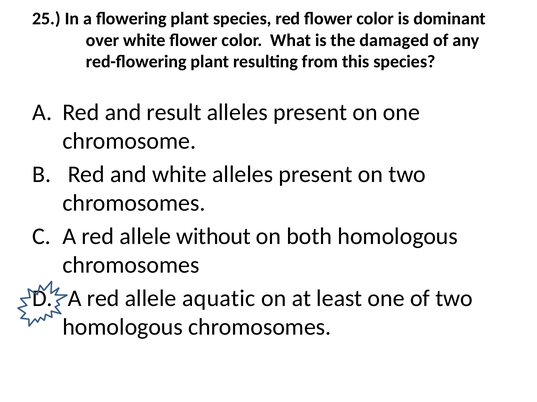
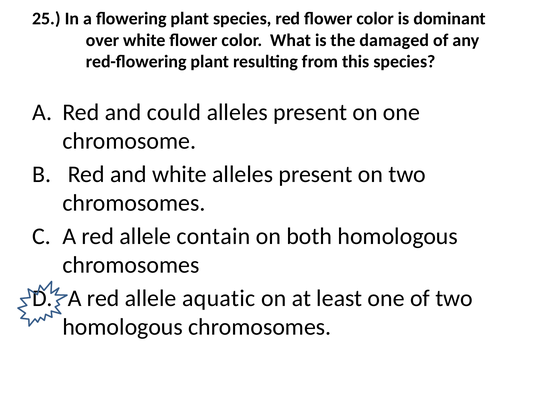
result: result -> could (174, 113)
without: without -> contain (213, 237)
